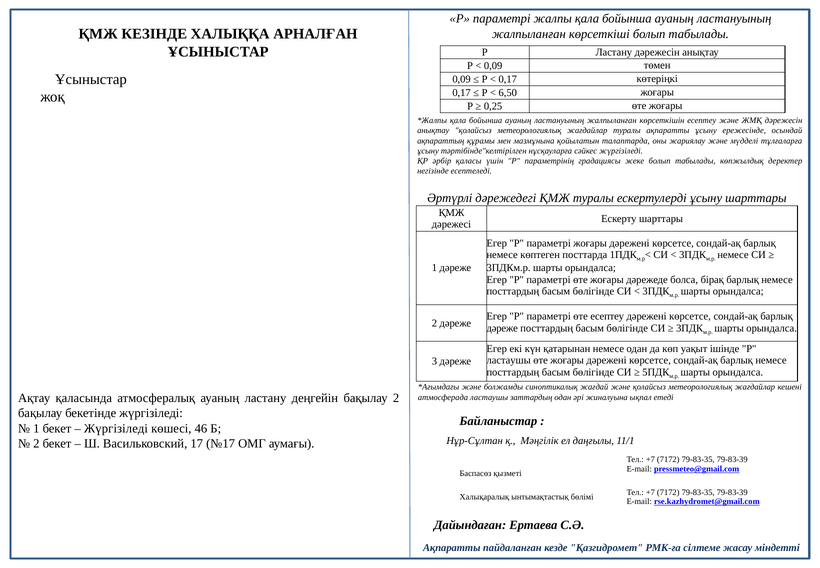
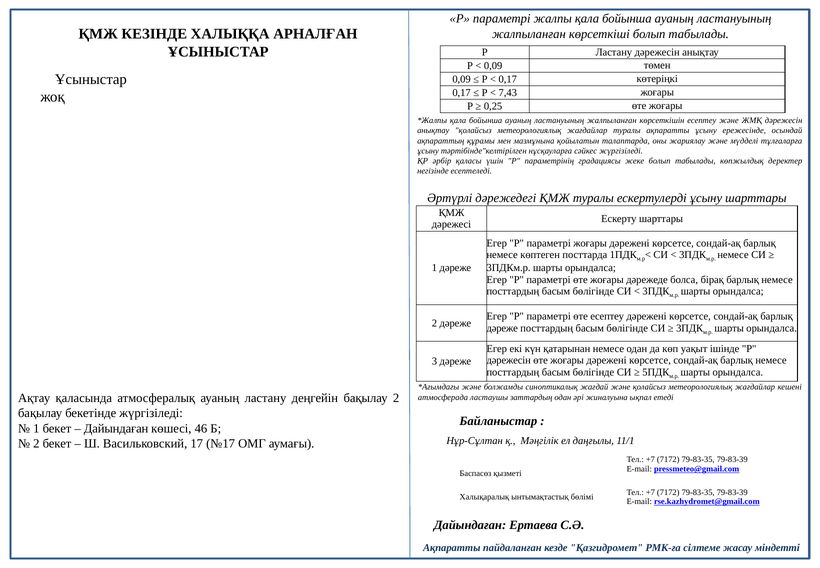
6,50: 6,50 -> 7,43 (508, 93)
ластаушы: ластаушы -> дәрежесін (509, 360)
Жүргізіледі: Жүргізіледі -> Дайындаған (116, 428)
